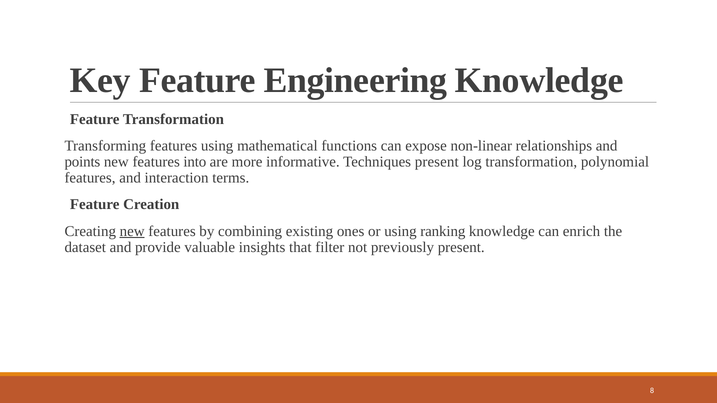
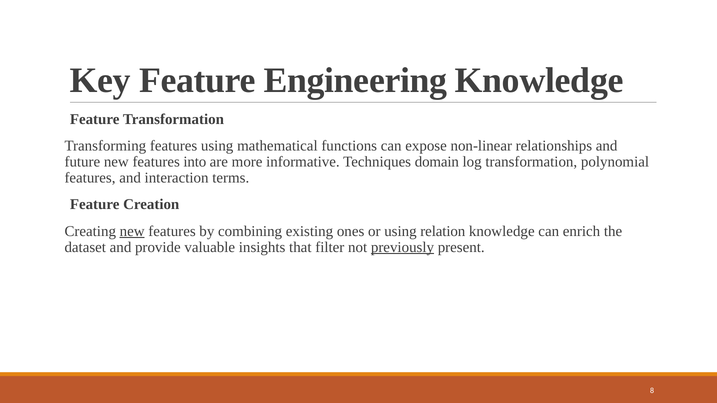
points: points -> future (82, 162)
Techniques present: present -> domain (437, 162)
ranking: ranking -> relation (443, 231)
previously underline: none -> present (402, 247)
